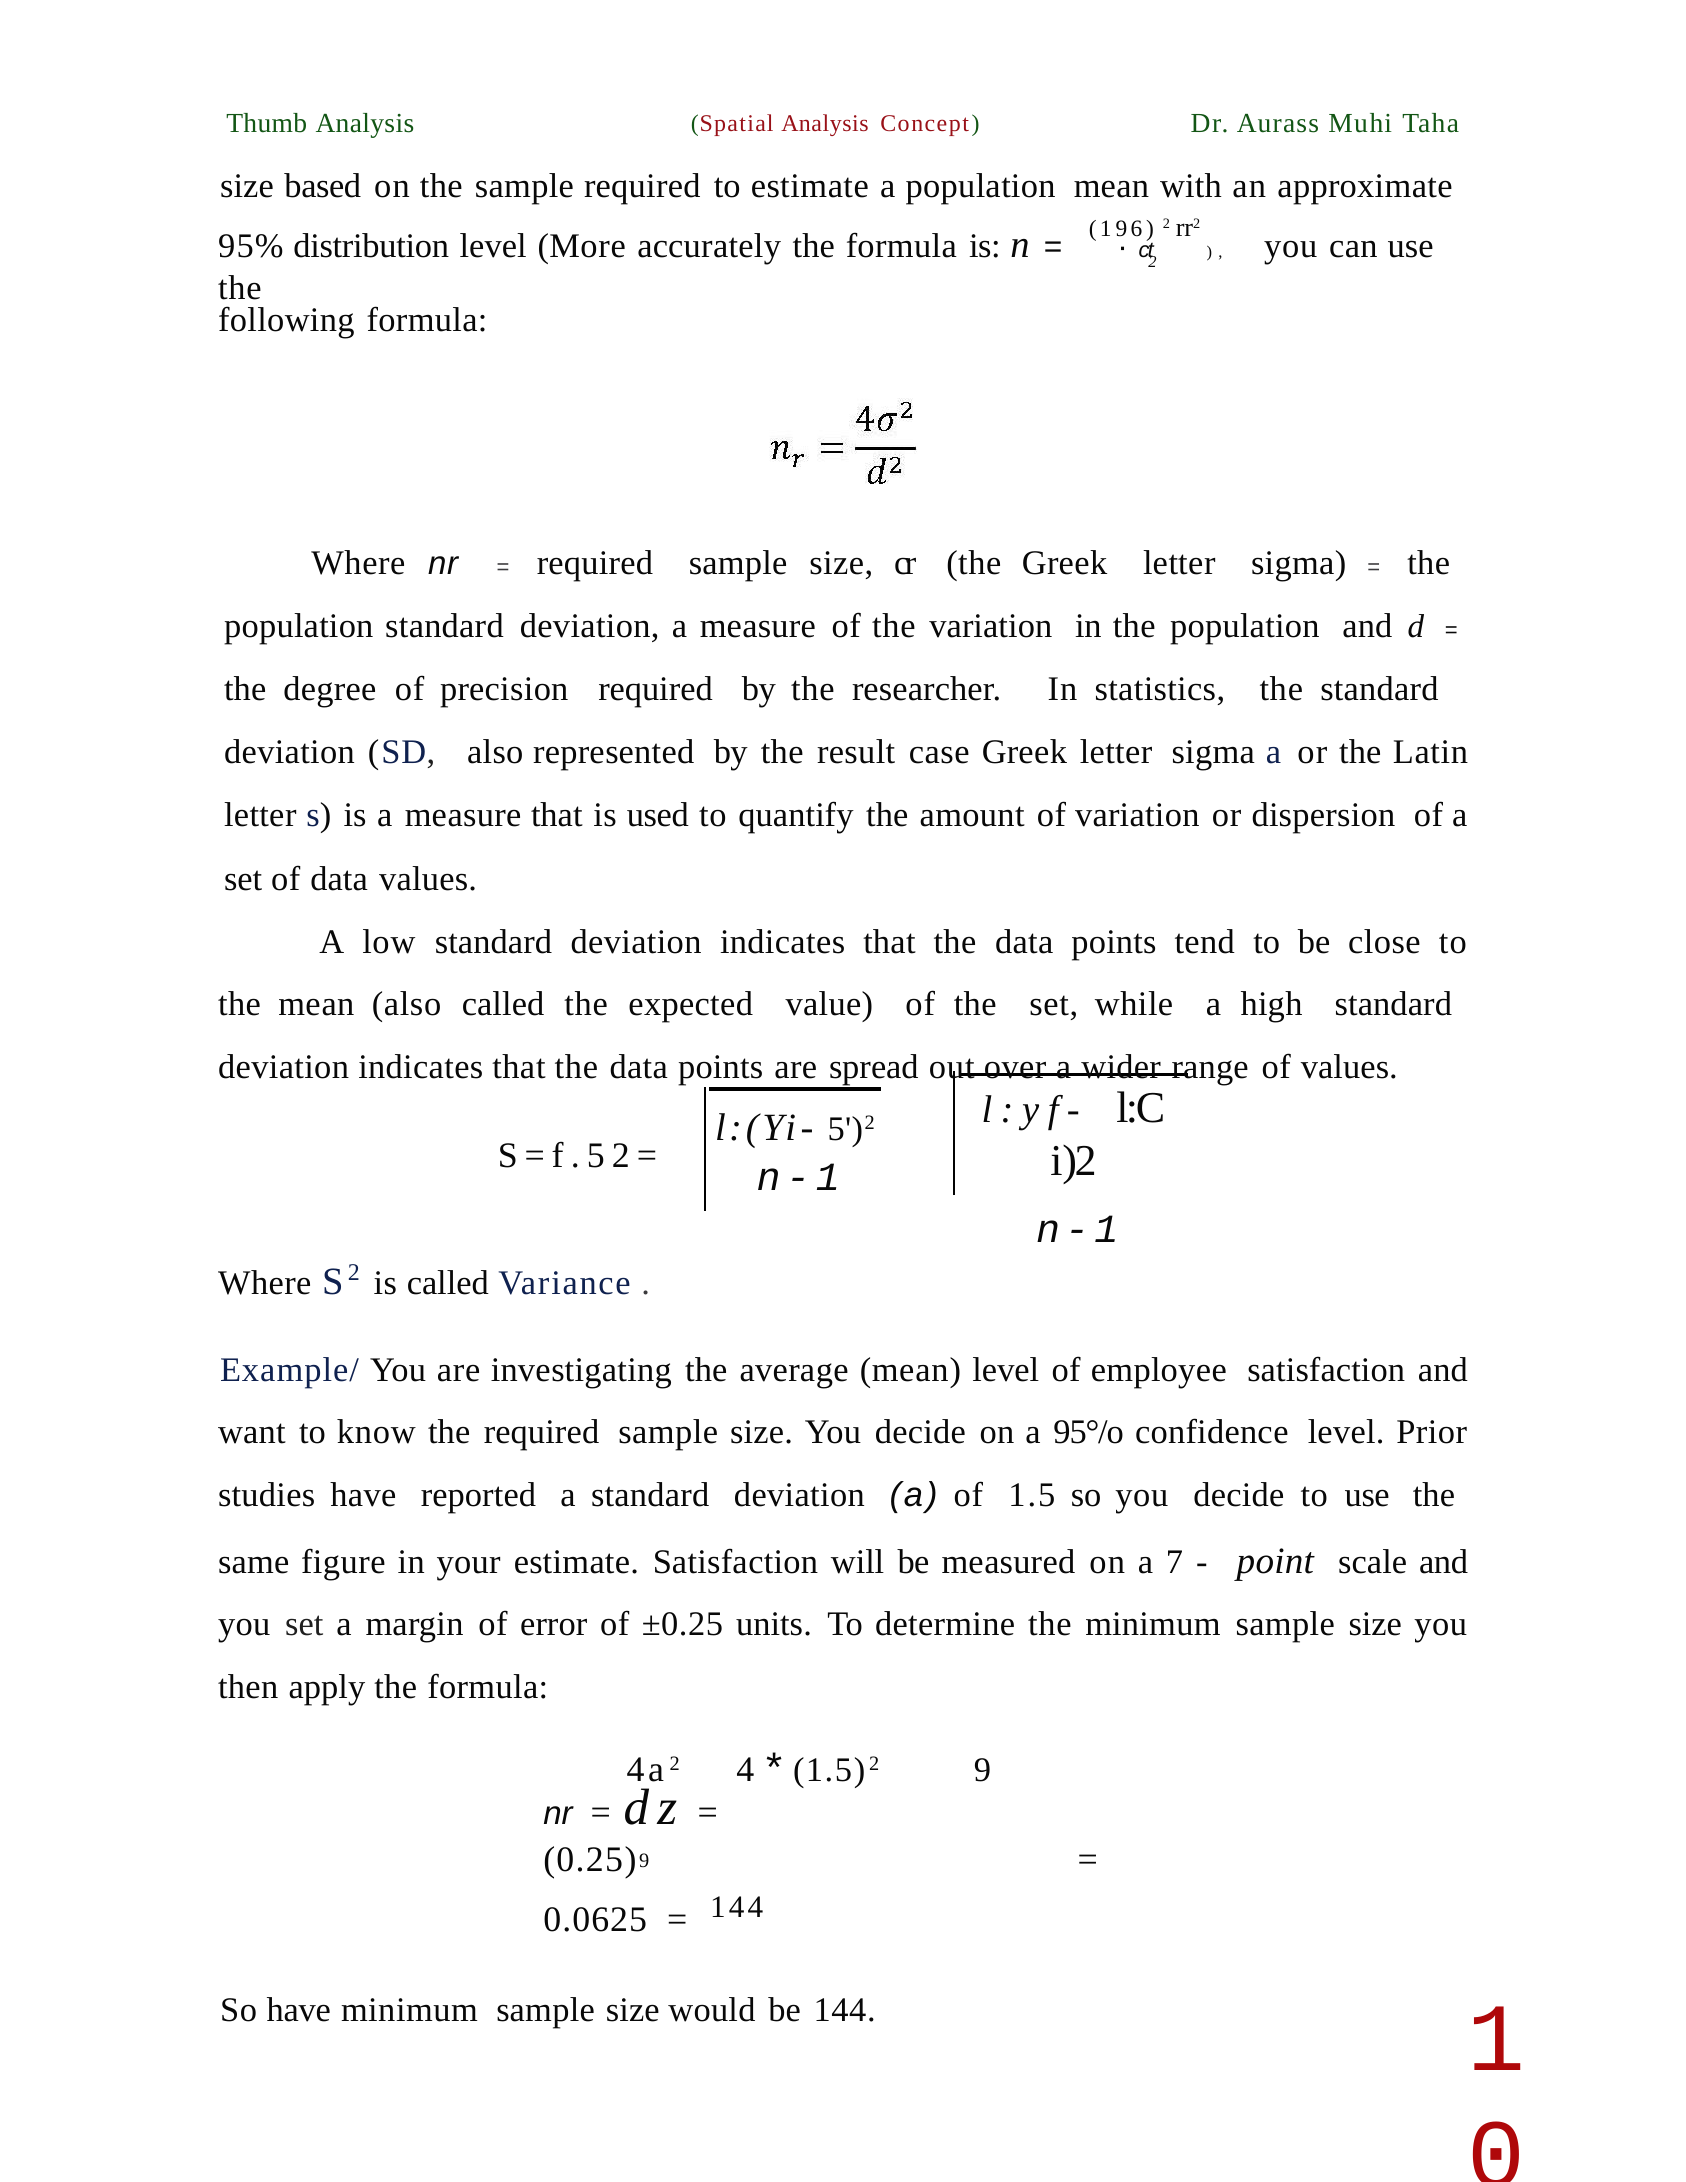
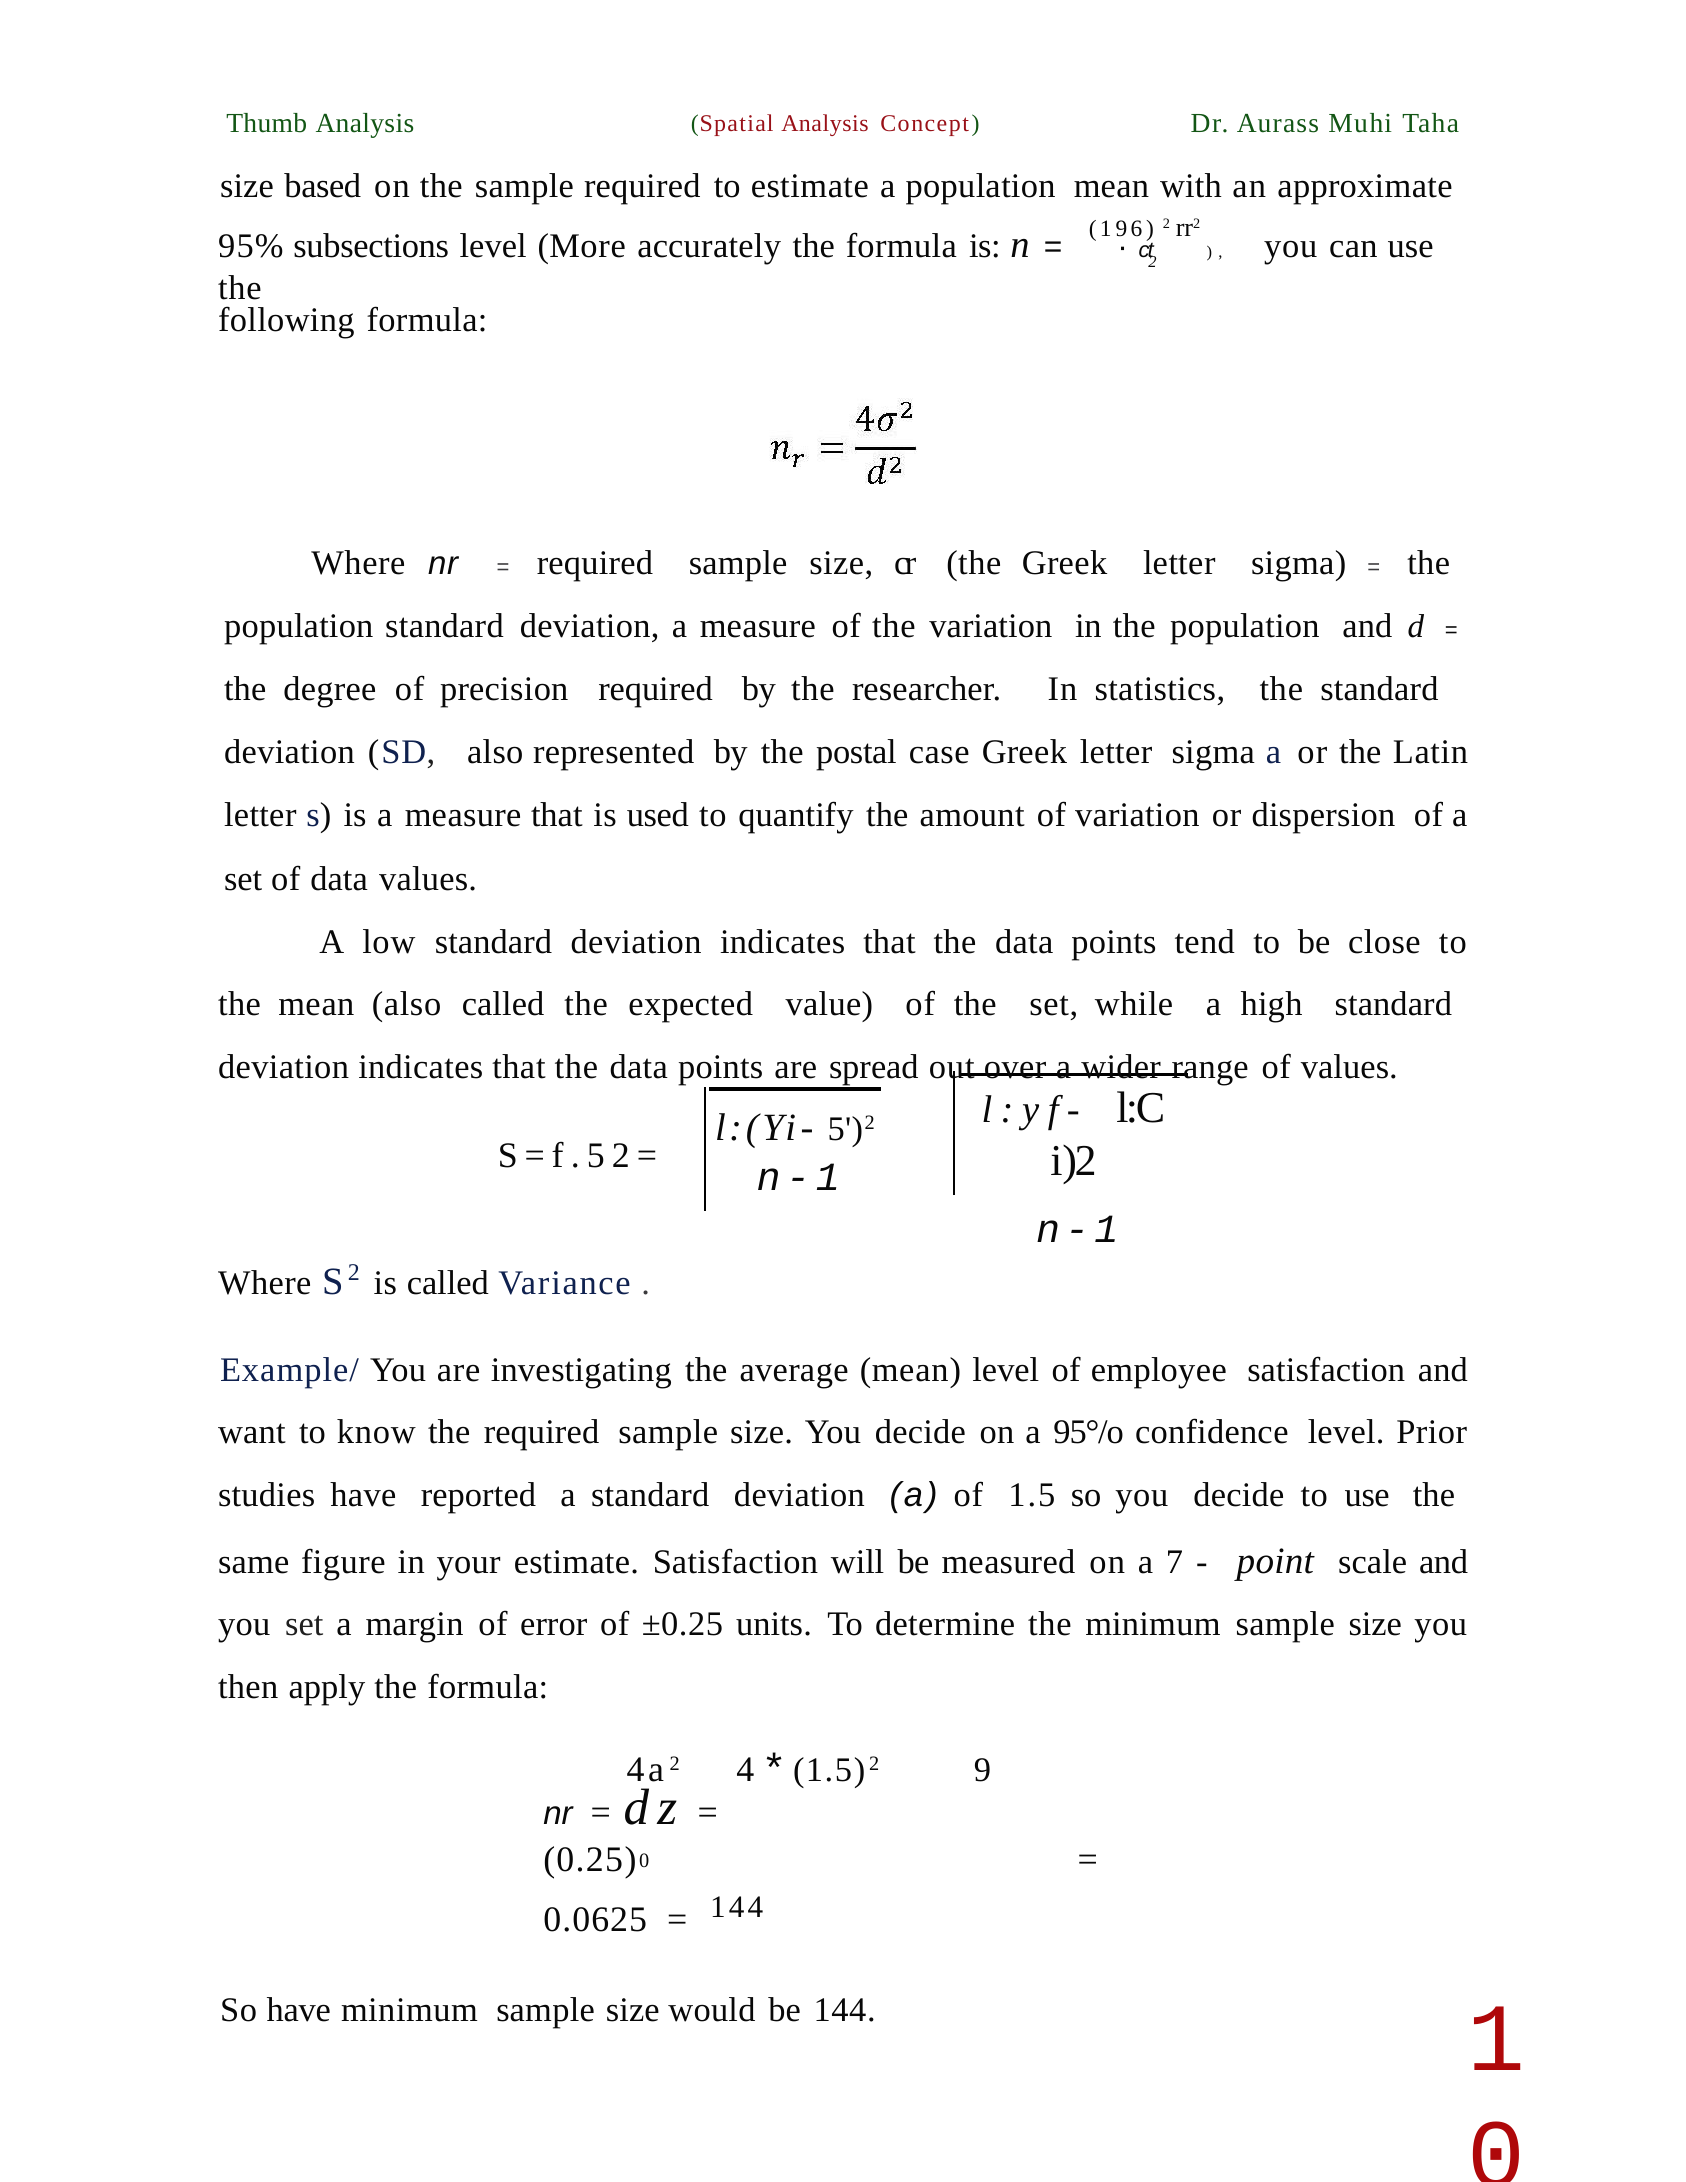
distribution: distribution -> subsections (371, 246)
result: result -> postal (856, 752)
9: 9 -> 0 (644, 1861)
